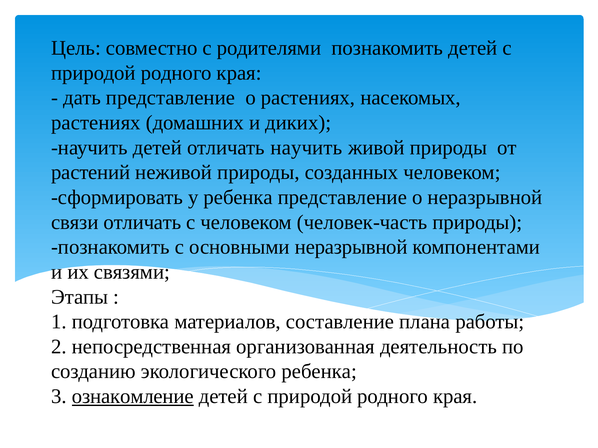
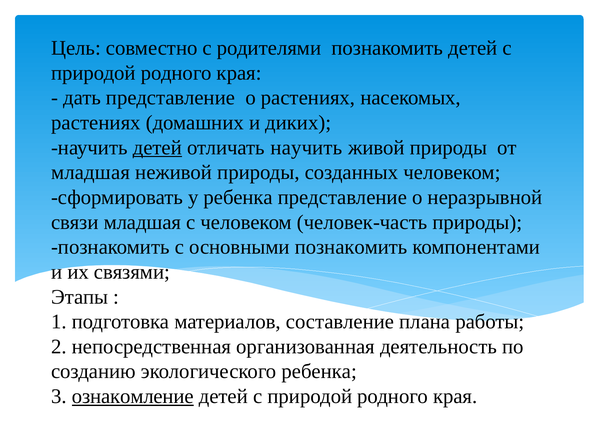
детей underline: none -> present (157, 148)
растений: растений -> младшая (91, 173)
связи отличать: отличать -> младшая (142, 222)
основными неразрывной: неразрывной -> познакомить (351, 247)
